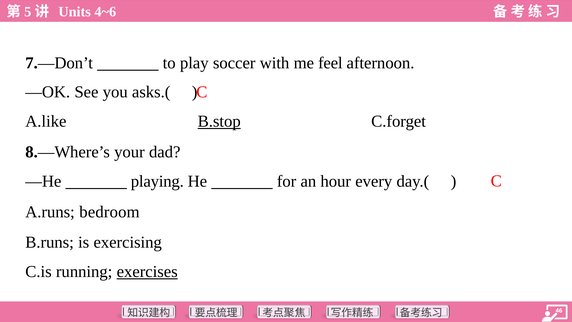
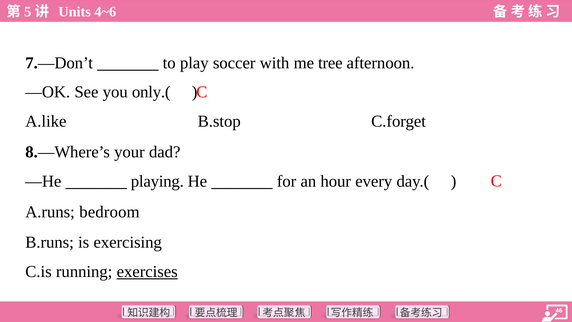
feel: feel -> tree (330, 63)
asks.(: asks.( -> only.( (151, 92)
B.stop underline: present -> none (219, 121)
